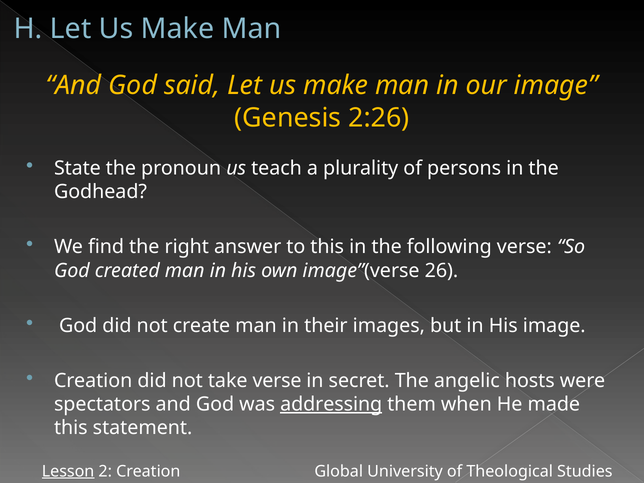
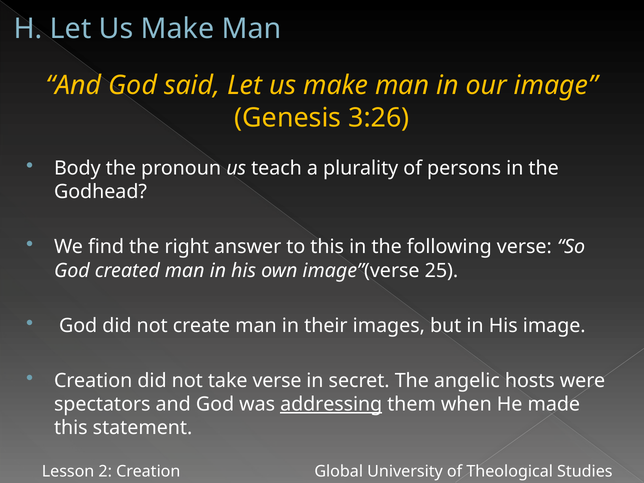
2:26: 2:26 -> 3:26 (379, 118)
State: State -> Body (77, 168)
26: 26 -> 25 (441, 271)
Lesson underline: present -> none (68, 471)
